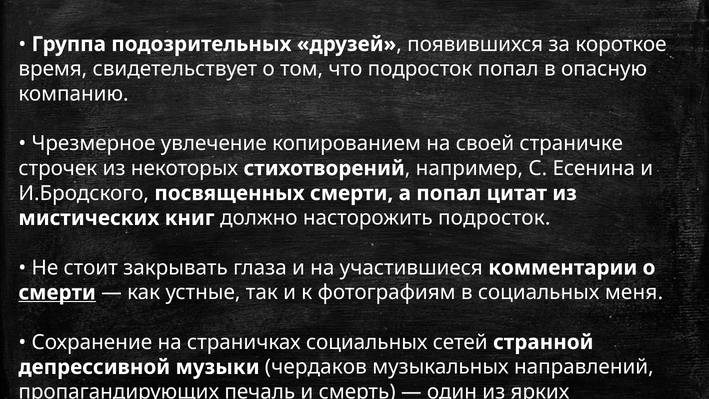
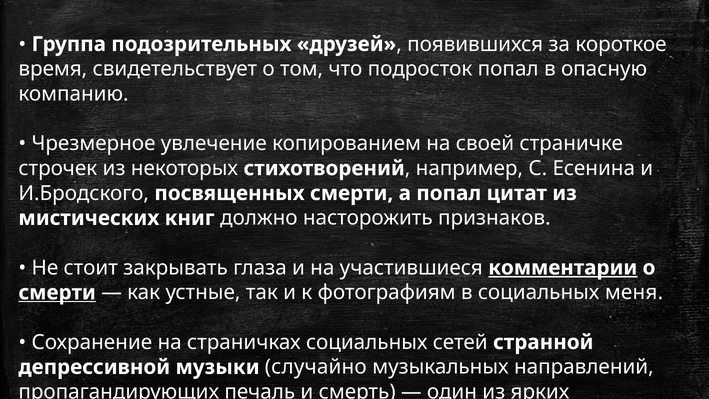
насторожить подросток: подросток -> признаков (494, 218)
комментарии underline: none -> present (563, 268)
чердаков: чердаков -> случайно (316, 367)
